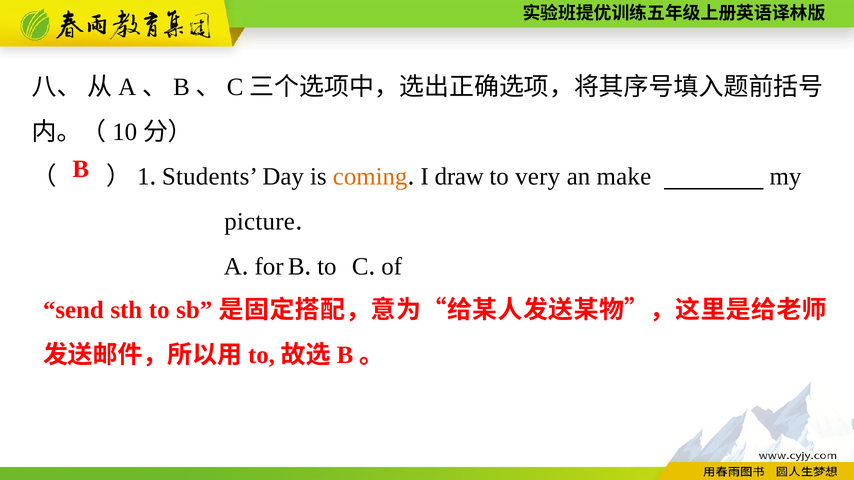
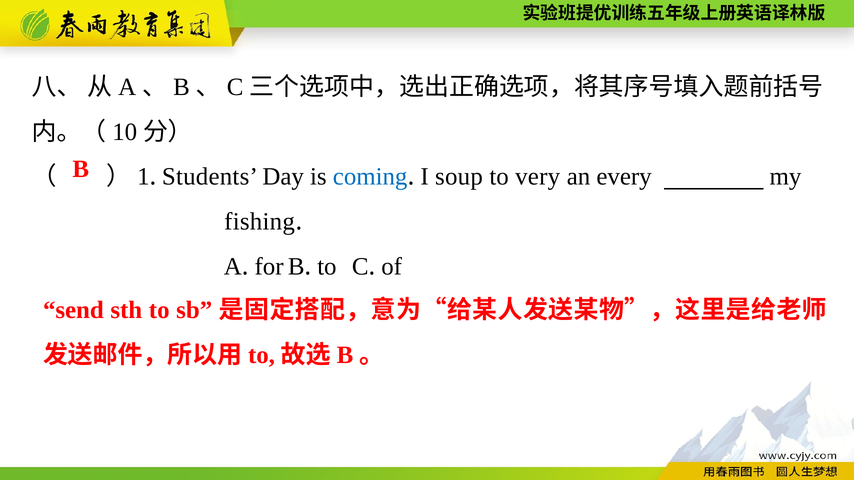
coming colour: orange -> blue (370, 177)
draw: draw -> soup (459, 177)
make: make -> every (624, 177)
picture: picture -> fishing (260, 222)
